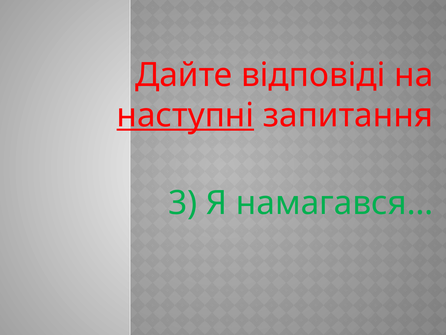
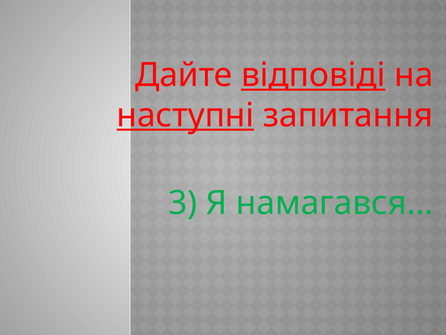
відповіді underline: none -> present (313, 75)
